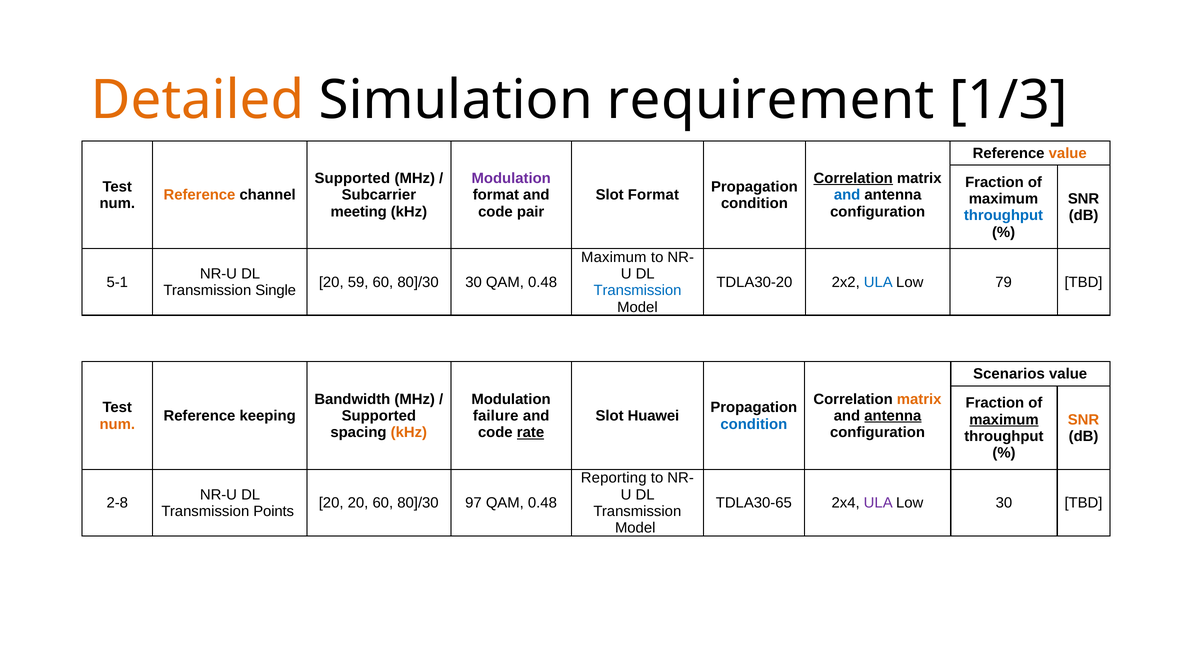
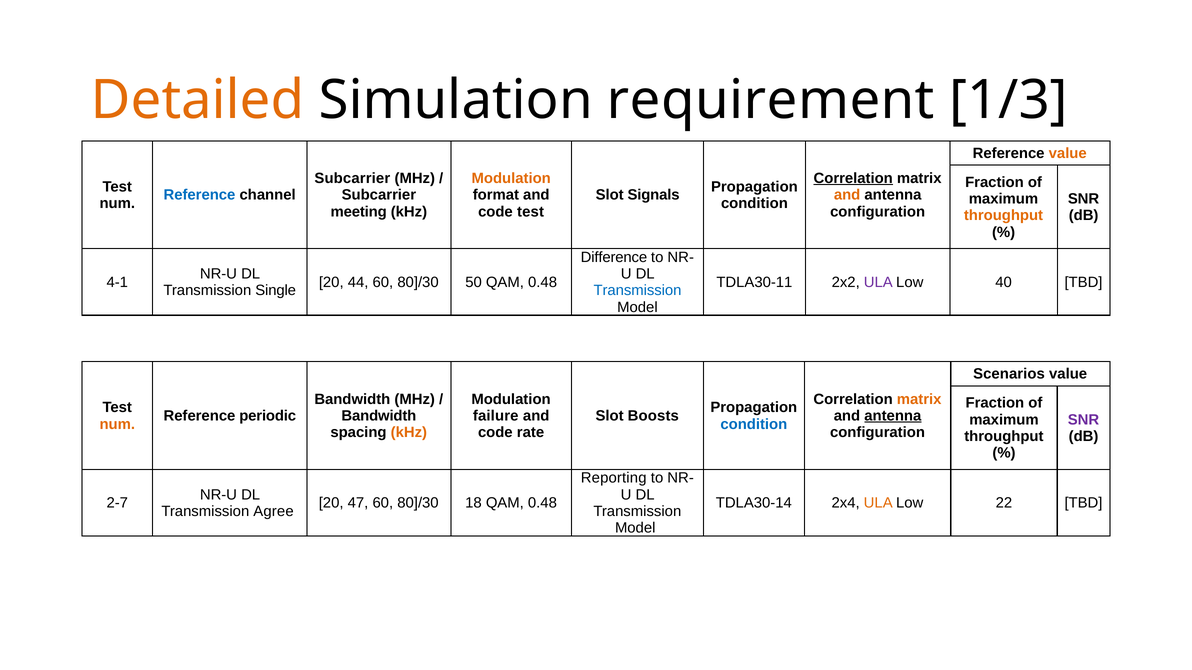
Supported: Supported -> Subcarrier (352, 178)
Modulation colour: purple -> orange (511, 178)
Reference colour: orange -> blue (199, 195)
Slot Format: Format -> Signals (654, 195)
and colour: blue -> orange (847, 195)
code pair: pair -> test (531, 212)
throughput colour: blue -> orange (1003, 216)
Maximum: Maximum -> Difference (614, 257)
5-1: 5-1 -> 4-1 (117, 282)
59: 59 -> 44 (358, 282)
80]/30 30: 30 -> 50 (474, 282)
TDLA30-20: TDLA30-20 -> TDLA30-11 (754, 282)
ULA colour: blue -> purple (878, 282)
79: 79 -> 40 (1004, 282)
keeping: keeping -> periodic (268, 416)
Supported: Supported -> Bandwidth (379, 416)
Huawei: Huawei -> Boosts (653, 416)
maximum underline: present -> none (1004, 420)
SNR colour: orange -> purple (1084, 420)
rate underline: present -> none (531, 433)
2-8: 2-8 -> 2-7 (117, 503)
20 20: 20 -> 47 (358, 503)
97: 97 -> 18 (473, 503)
TDLA30-65: TDLA30-65 -> TDLA30-14 (754, 503)
ULA colour: purple -> orange (878, 503)
Low 30: 30 -> 22 (1004, 503)
Points: Points -> Agree (274, 512)
